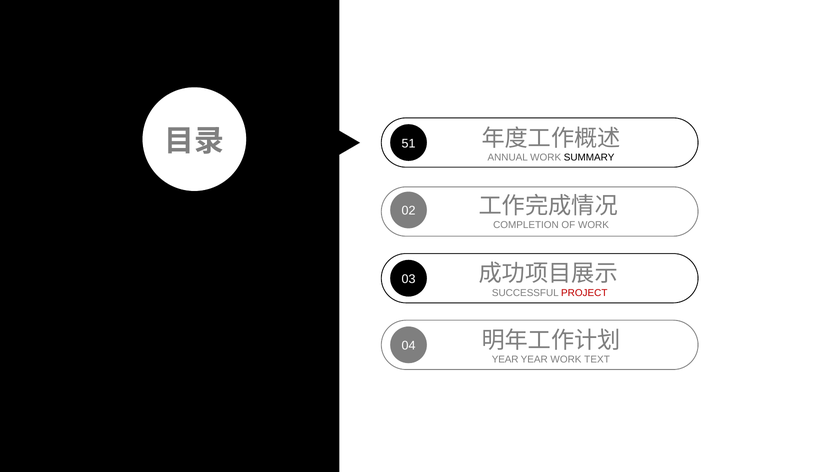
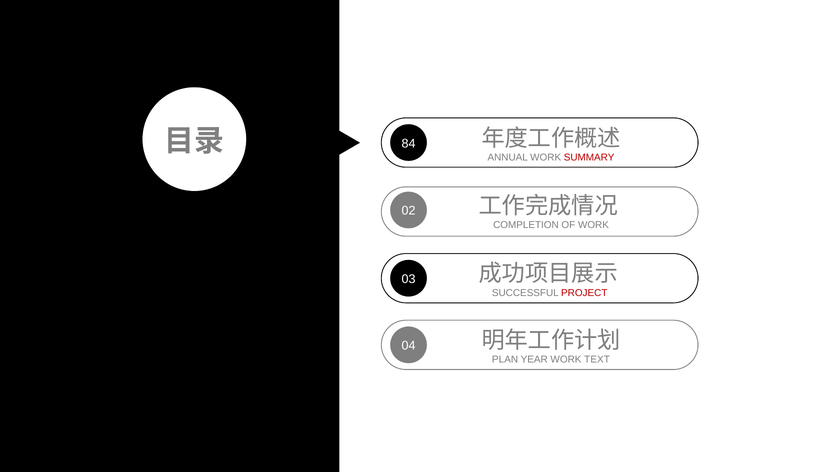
51: 51 -> 84 (409, 143)
SUMMARY colour: black -> red (589, 158)
YEAR: YEAR -> PLAN (505, 359)
